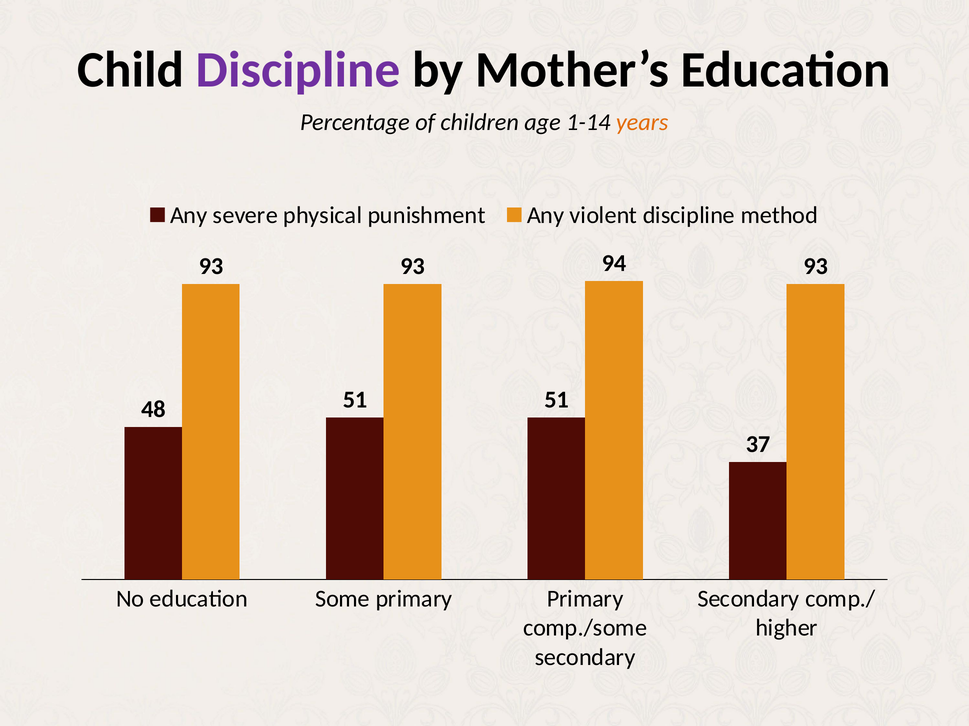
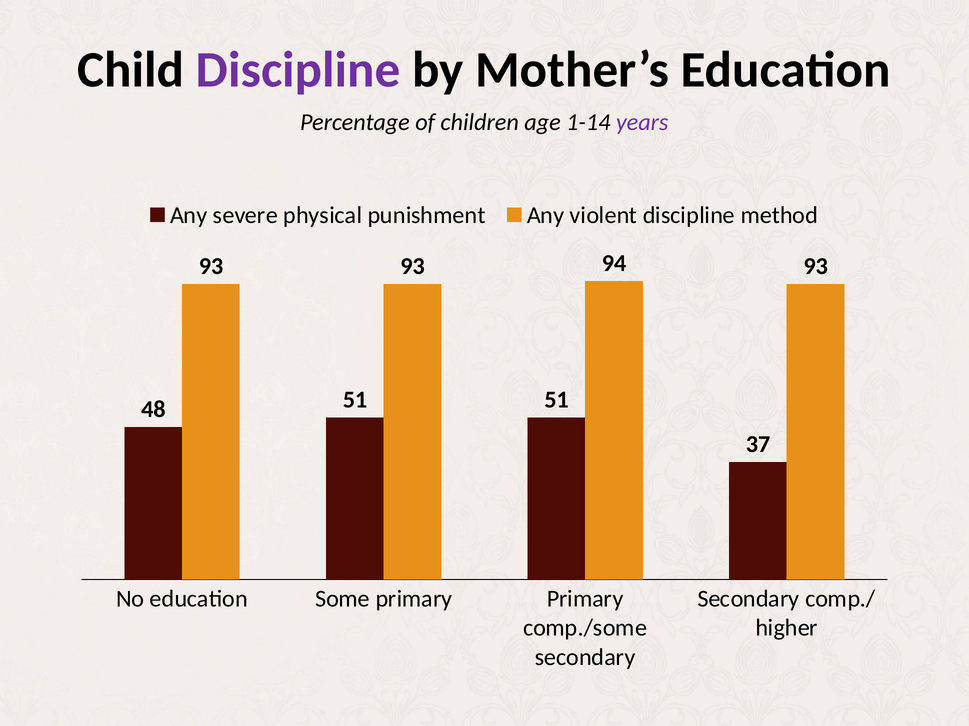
years colour: orange -> purple (642, 122)
